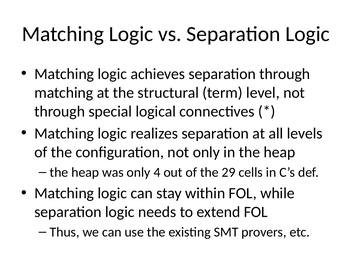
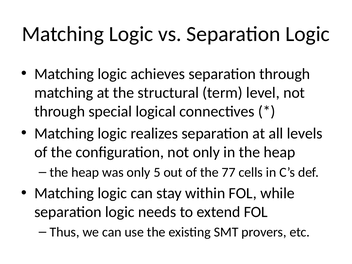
4: 4 -> 5 (157, 172)
29: 29 -> 77 (229, 172)
